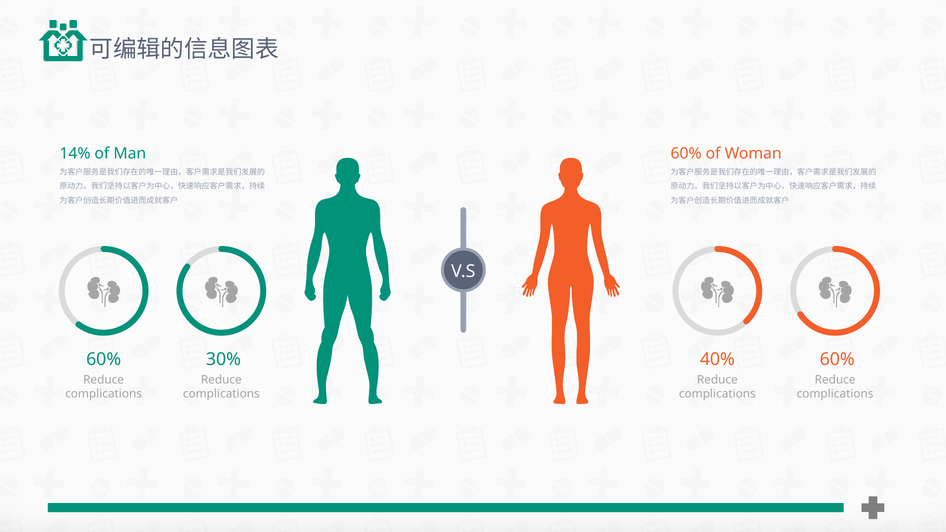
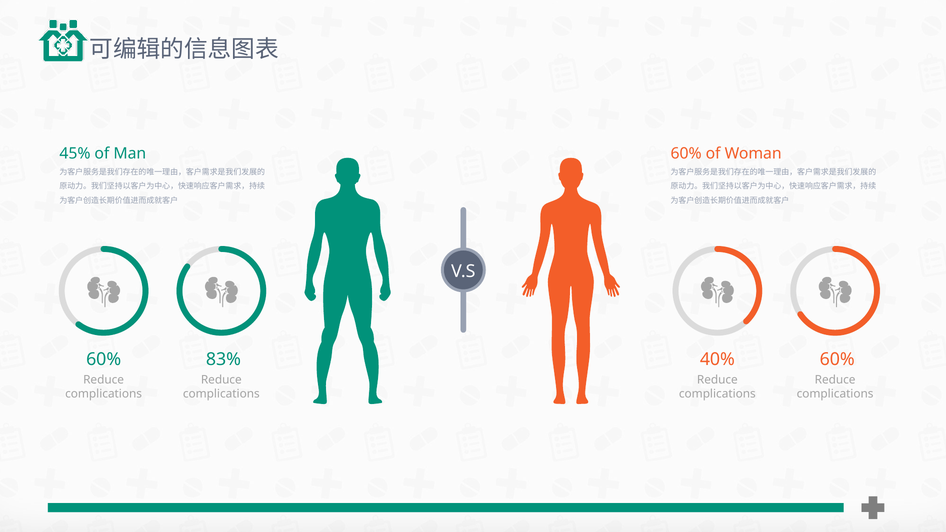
14%: 14% -> 45% (75, 154)
30%: 30% -> 83% (223, 359)
